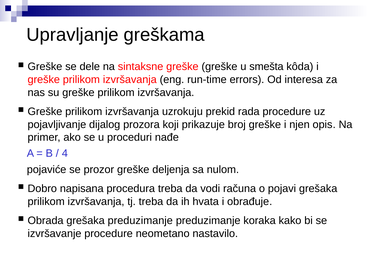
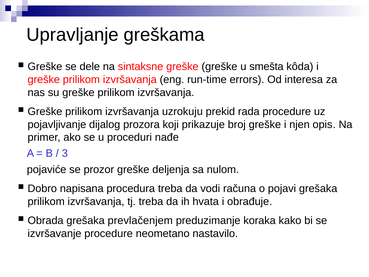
4: 4 -> 3 (65, 153)
grešaka preduzimanje: preduzimanje -> prevlačenjem (140, 220)
